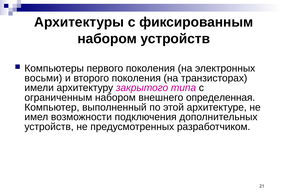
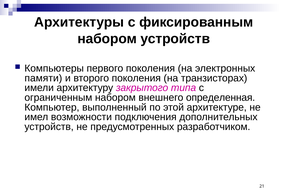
восьми: восьми -> памяти (43, 78)
